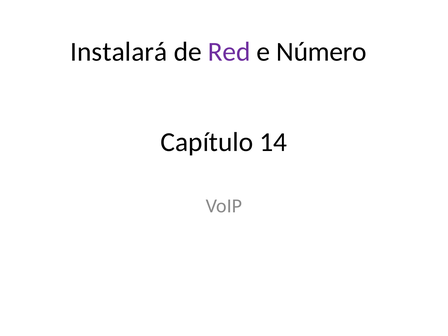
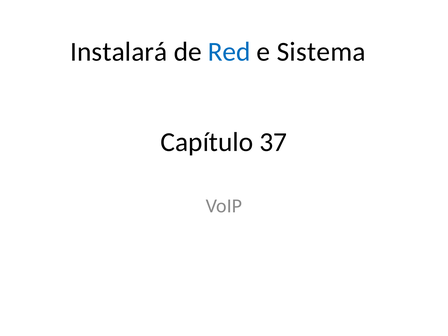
Red colour: purple -> blue (229, 52)
Número: Número -> Sistema (321, 52)
14: 14 -> 37 (273, 142)
